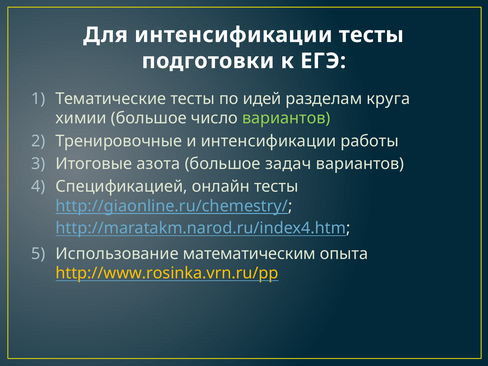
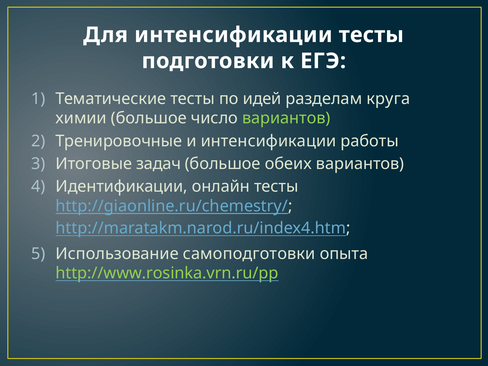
азота: азота -> задач (159, 164)
задач: задач -> обеих (288, 164)
Спецификацией: Спецификацией -> Идентификации (122, 187)
математическим: математическим -> самоподготовки (249, 254)
http://www.rosinka.vrn.ru/pp colour: yellow -> light green (167, 273)
